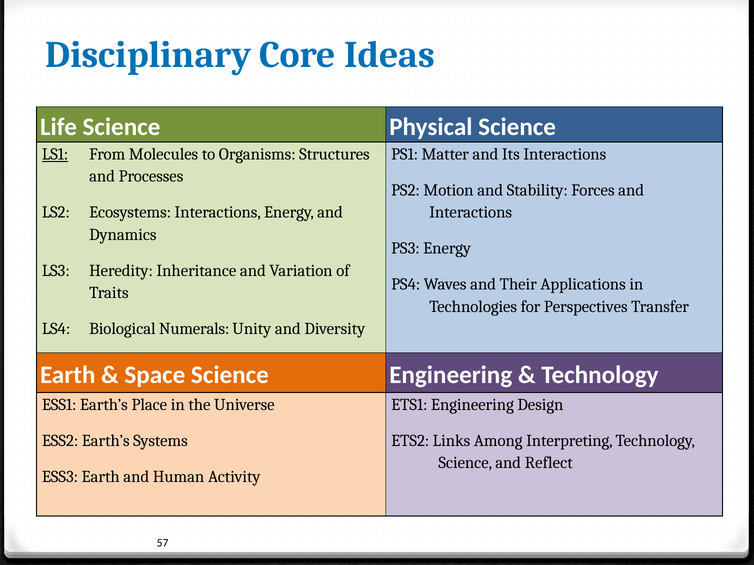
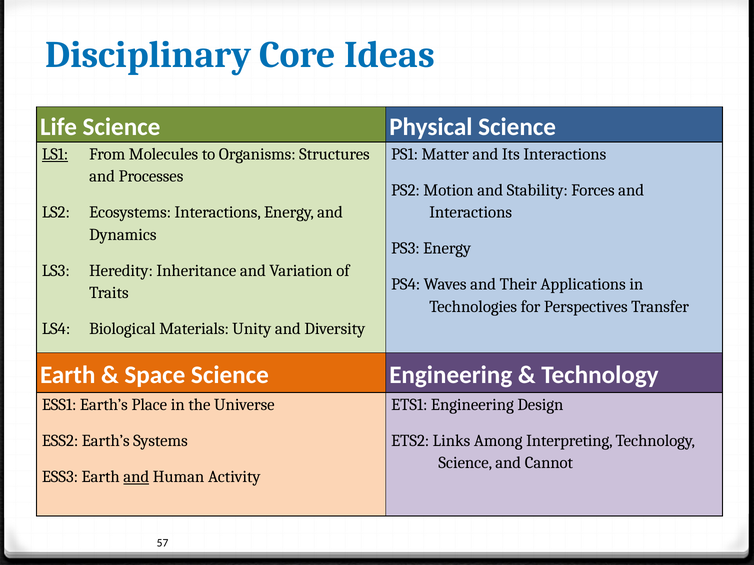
Numerals: Numerals -> Materials (194, 329)
Reflect: Reflect -> Cannot (549, 463)
and underline: none -> present (136, 477)
